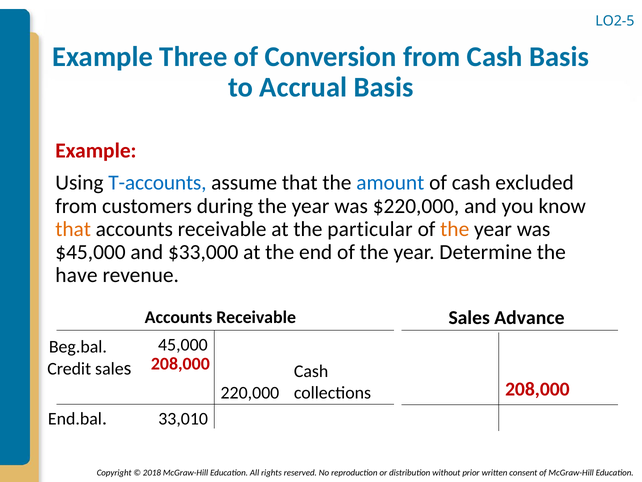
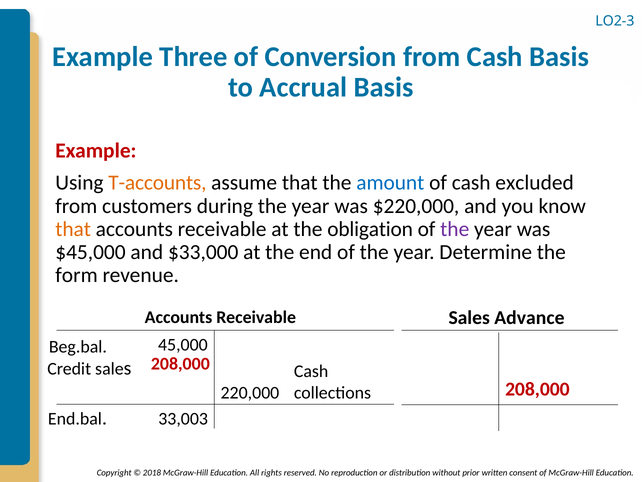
LO2-5: LO2-5 -> LO2-3 (615, 21)
T-accounts colour: blue -> orange (157, 183)
particular: particular -> obligation (370, 229)
the colour: orange -> purple (455, 229)
have: have -> form (77, 275)
33,010: 33,010 -> 33,003 (183, 419)
